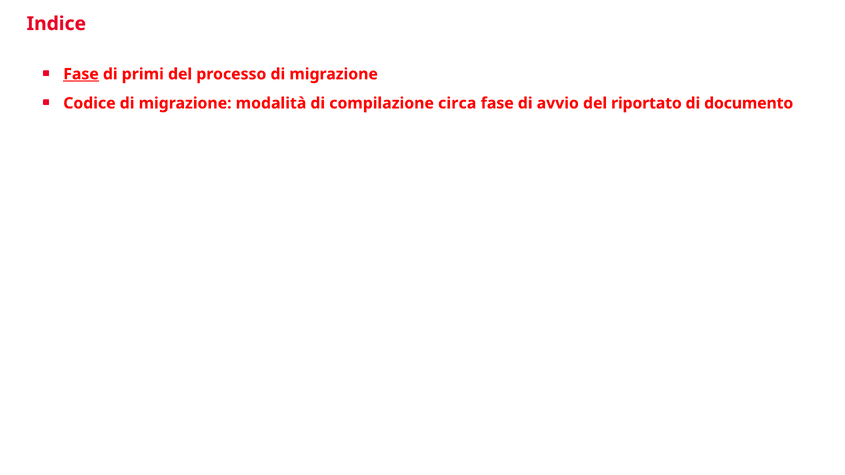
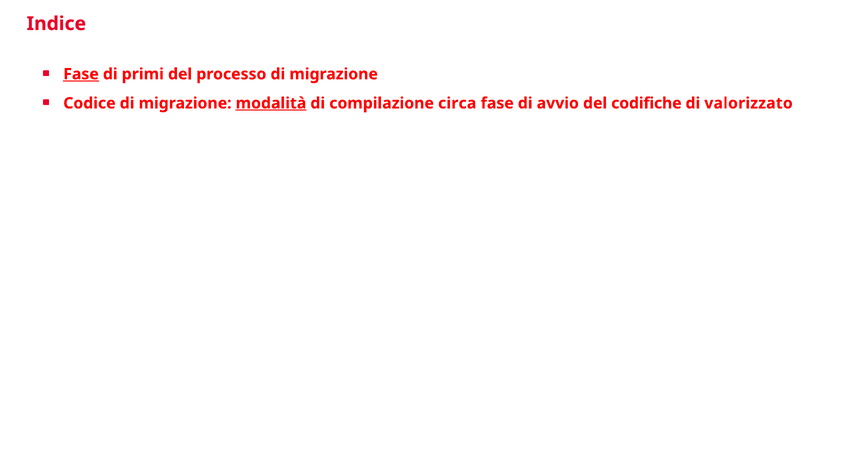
modalità underline: none -> present (271, 103)
riportato: riportato -> codifiche (646, 103)
documento: documento -> valorizzato (749, 103)
